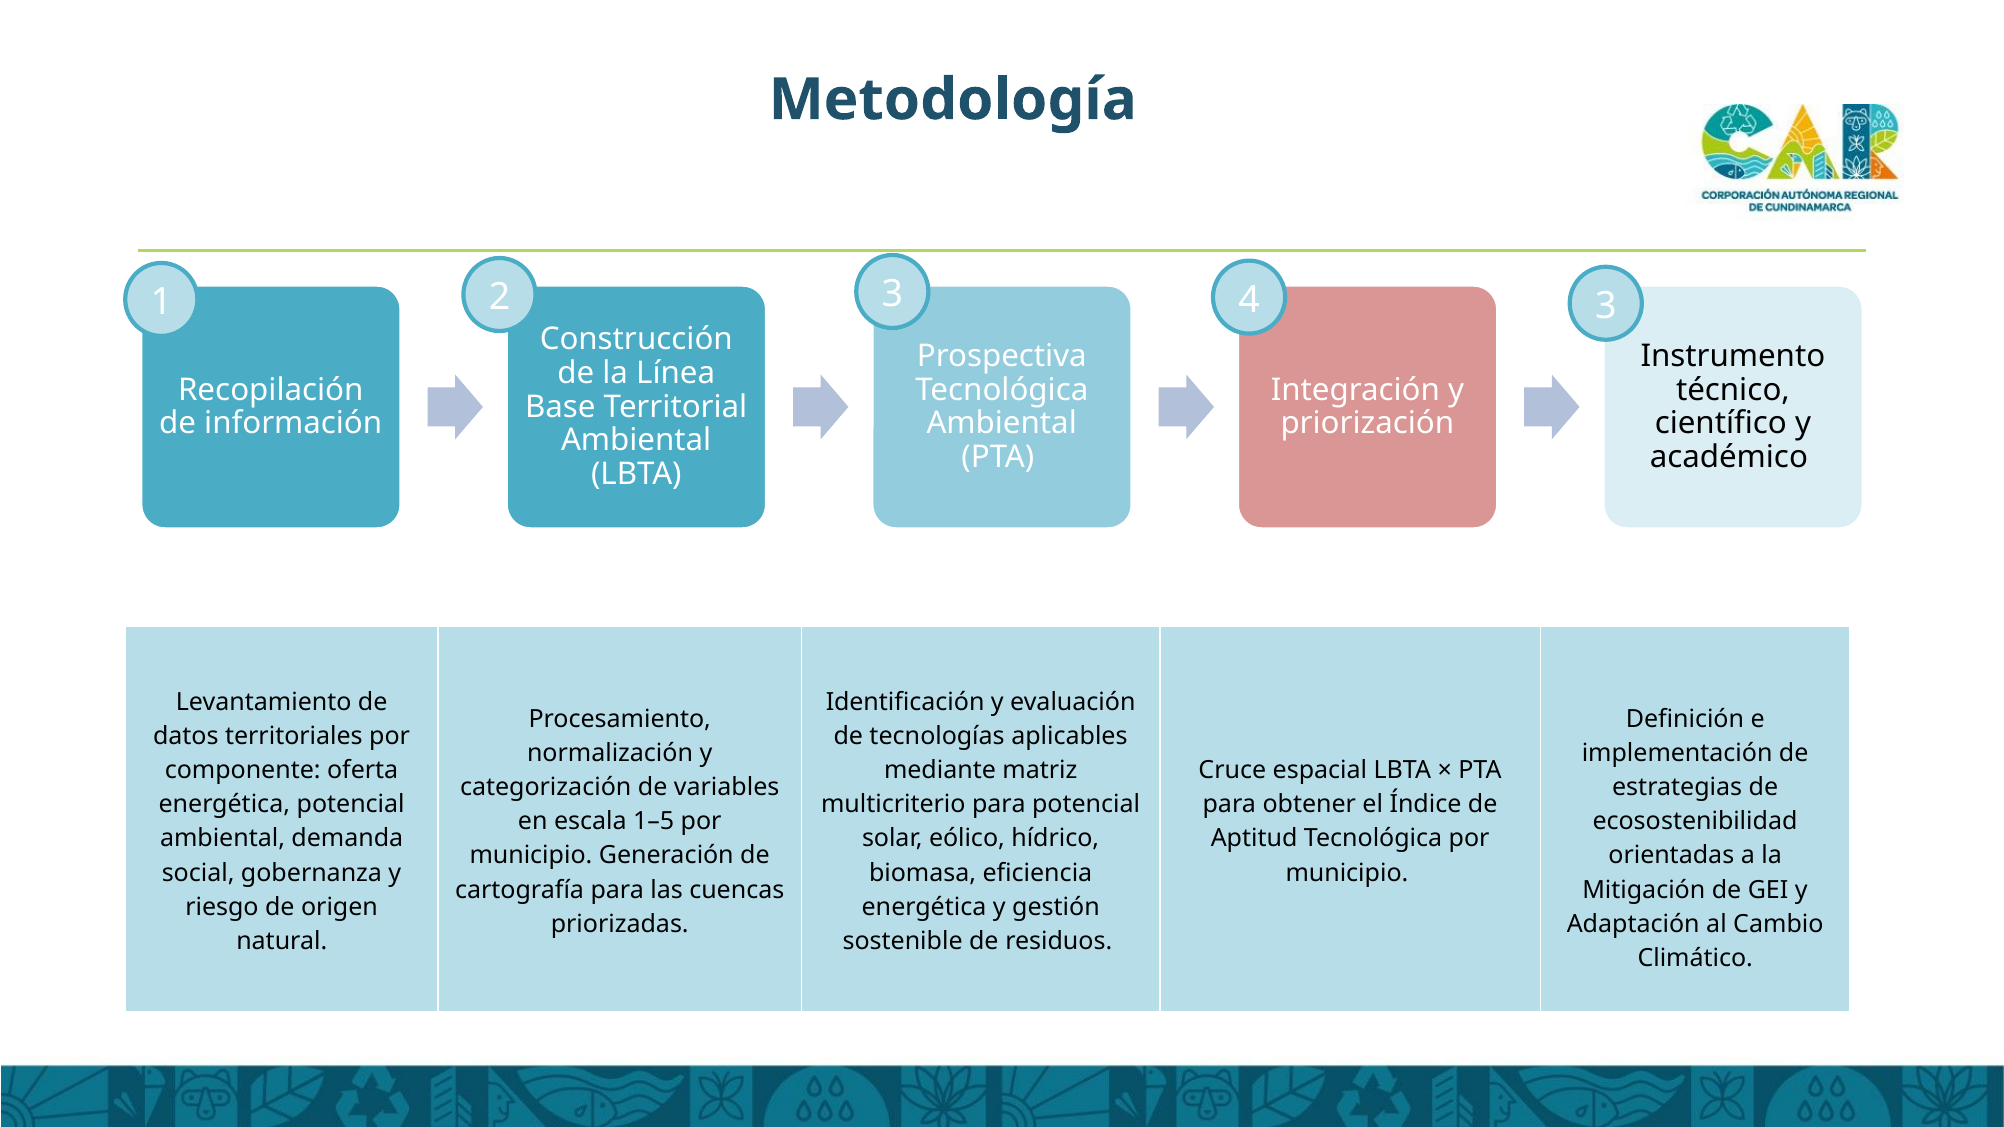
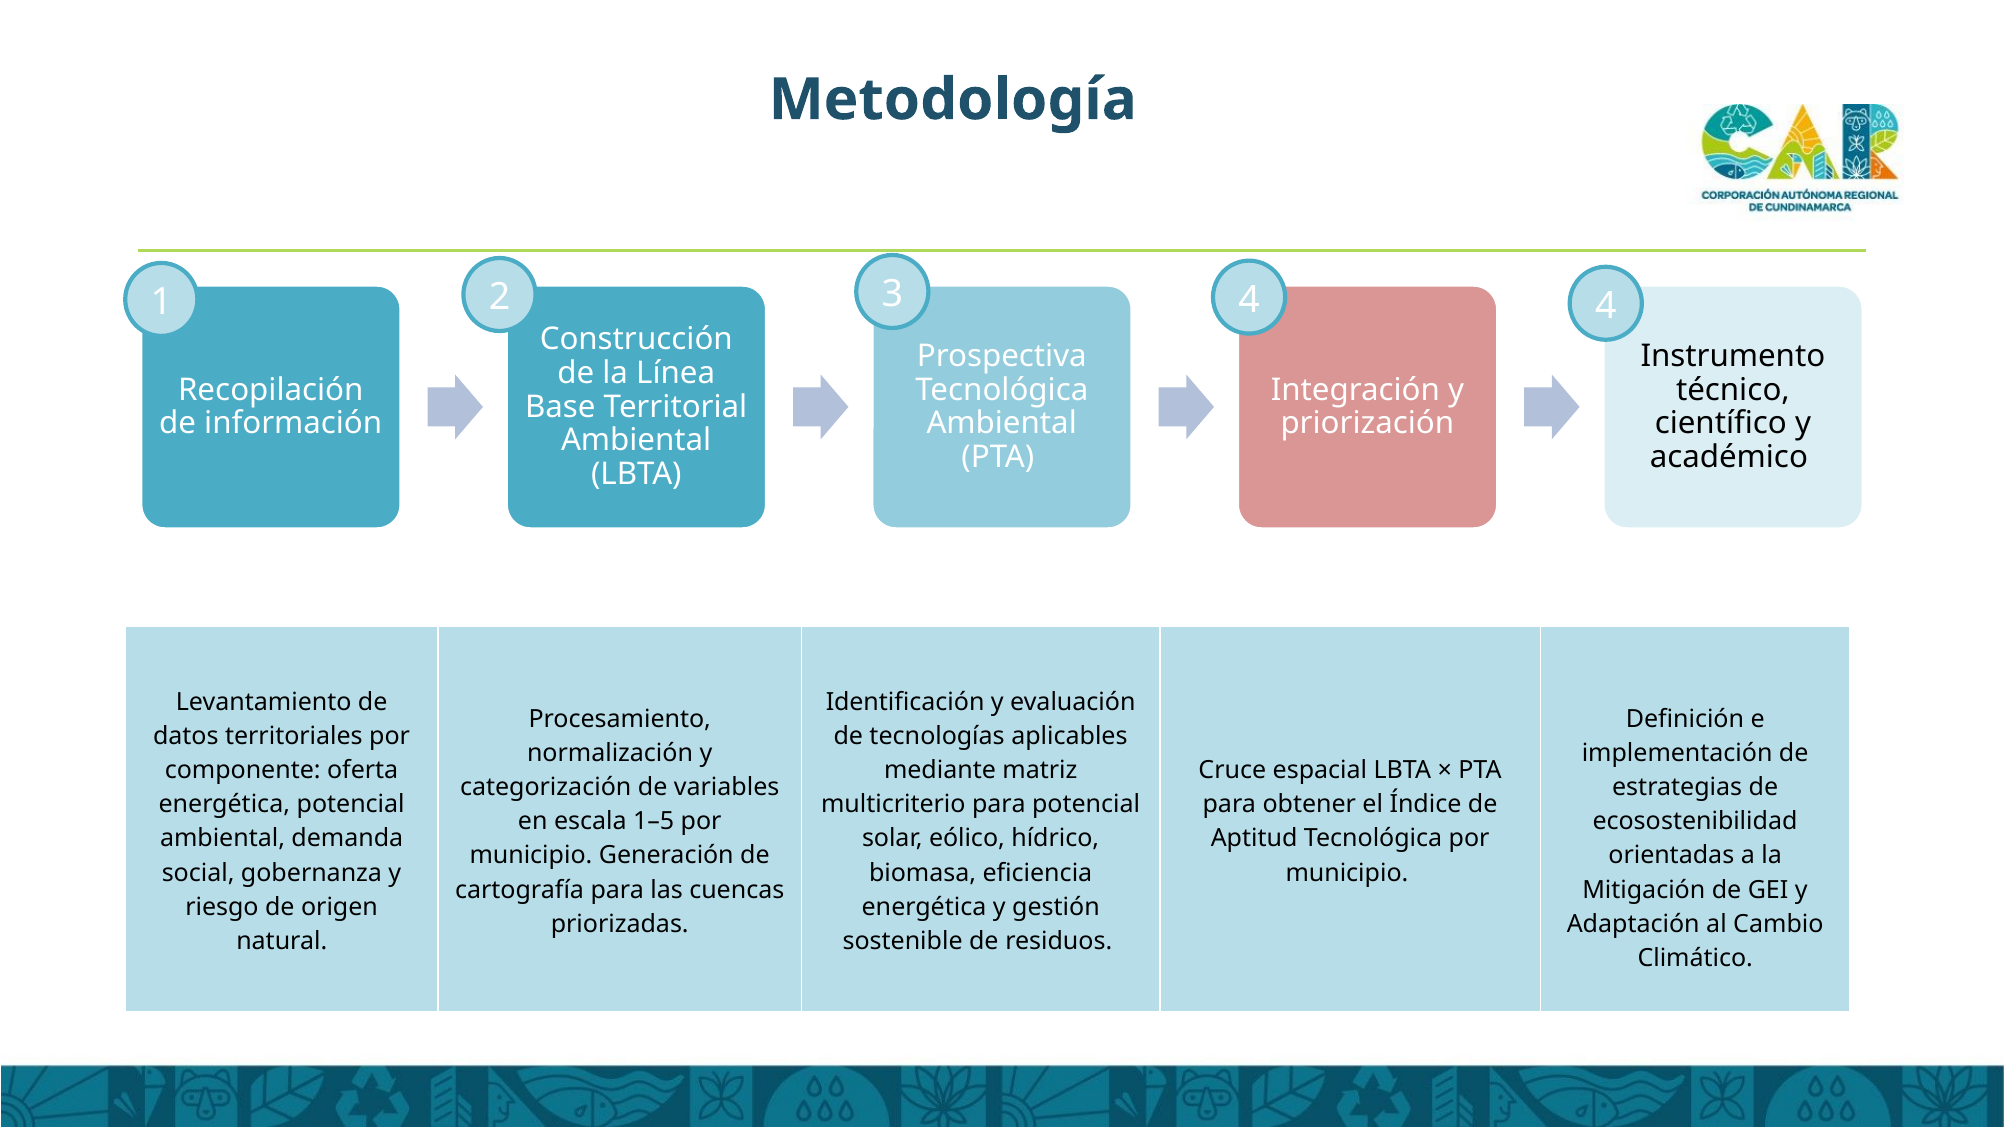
4 3: 3 -> 4 (1606, 306)
